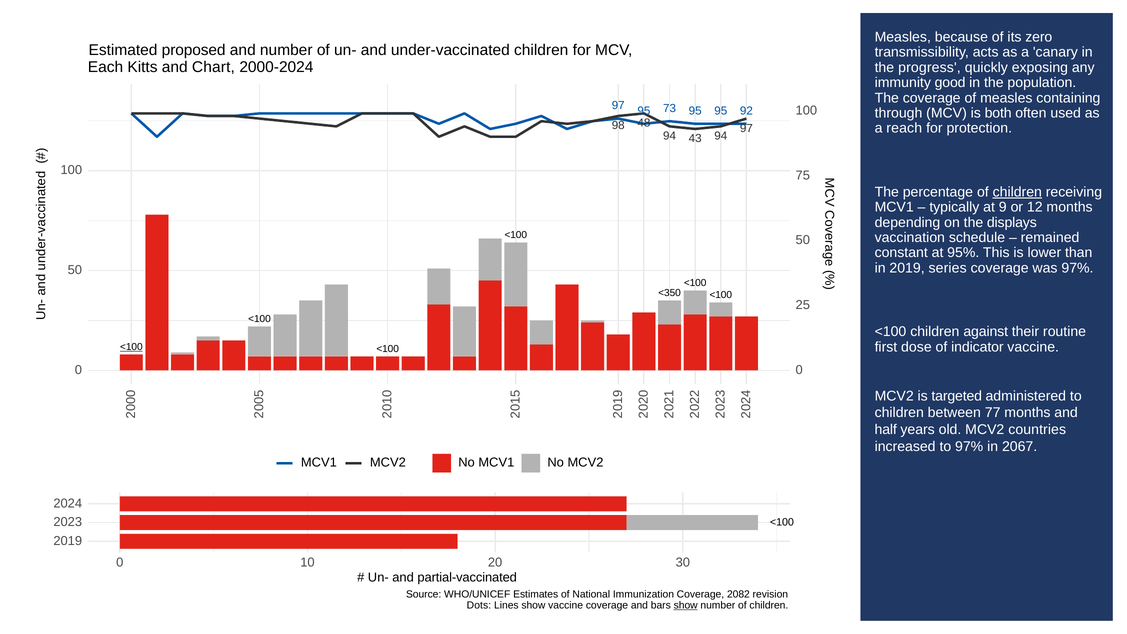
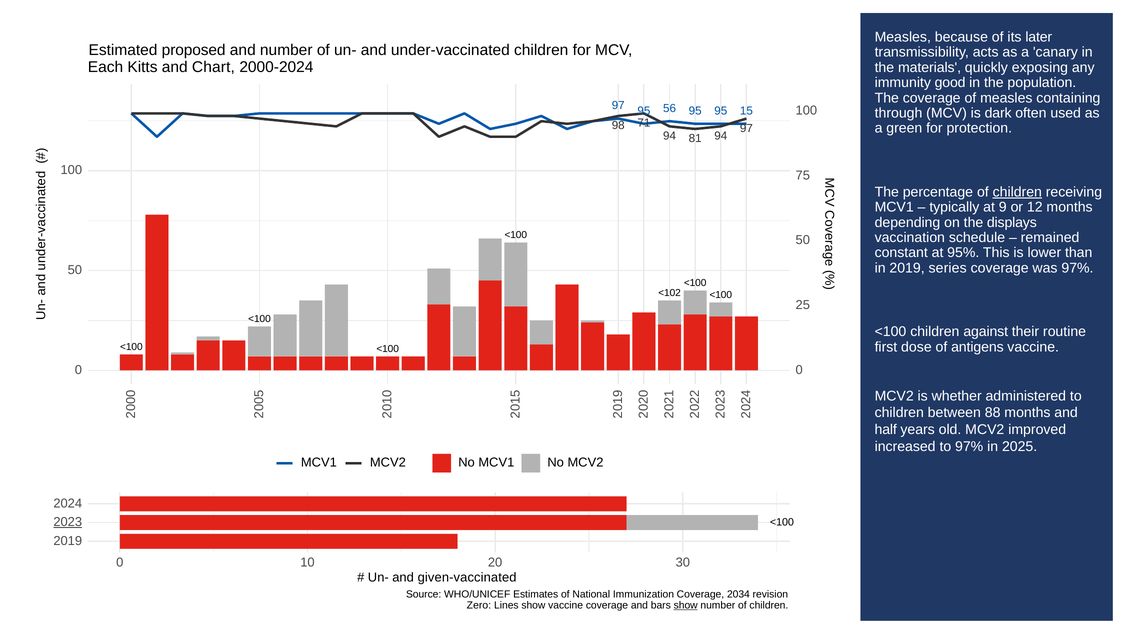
zero: zero -> later (1039, 37)
progress: progress -> materials (930, 67)
73: 73 -> 56 (670, 108)
92: 92 -> 15 (746, 111)
both: both -> dark (998, 113)
48: 48 -> 71 (644, 123)
reach: reach -> green (904, 128)
43: 43 -> 81 (695, 139)
<350: <350 -> <102 (670, 293)
indicator: indicator -> antigens (977, 347)
<100 underline: present -> none (131, 347)
targeted: targeted -> whether (957, 396)
77: 77 -> 88 (993, 413)
countries: countries -> improved (1037, 430)
2067: 2067 -> 2025 (1020, 447)
2023 underline: none -> present (68, 522)
partial-vaccinated: partial-vaccinated -> given-vaccinated (467, 578)
2082: 2082 -> 2034 (738, 594)
Dots: Dots -> Zero (479, 605)
